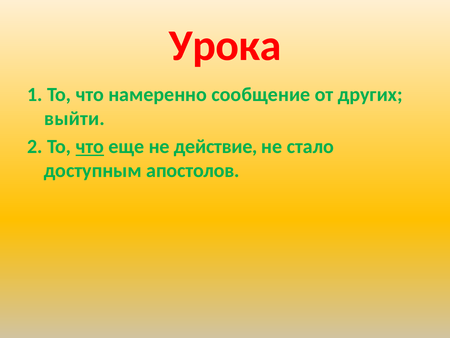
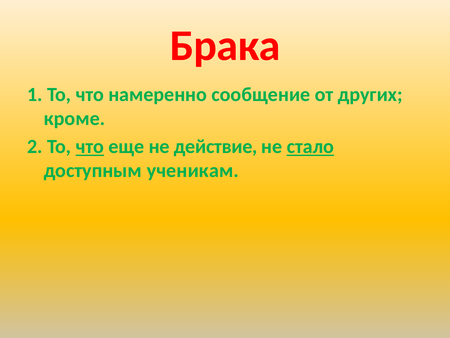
Урока: Урока -> Брака (225, 46)
выйти: выйти -> кроме (75, 118)
стало underline: none -> present (310, 146)
апостолов: апостолов -> ученикам (193, 170)
